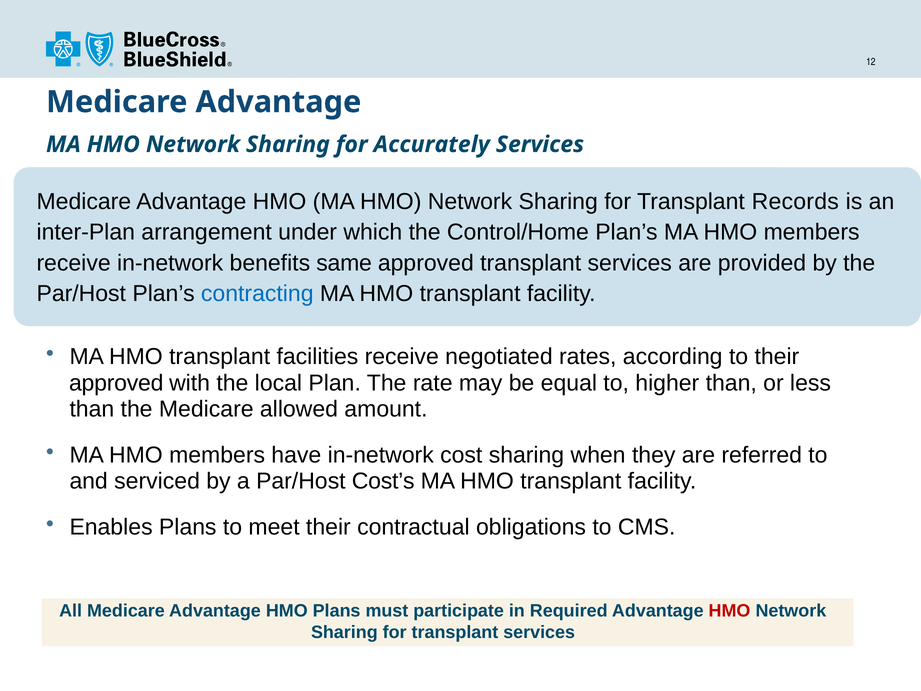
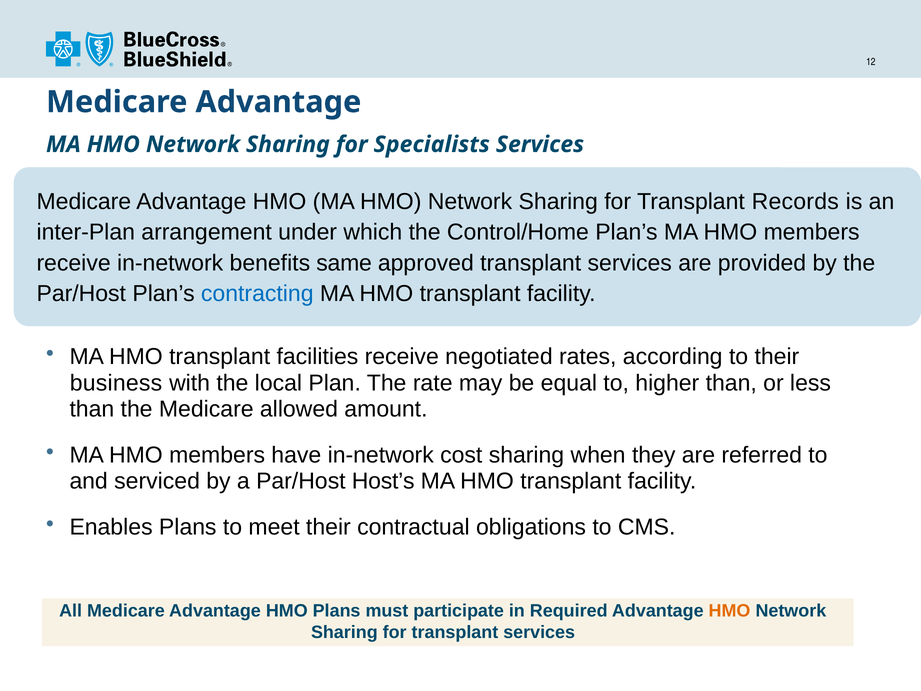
Accurately: Accurately -> Specialists (432, 144)
approved: approved -> business (116, 383)
Cost’s: Cost’s -> Host’s (383, 481)
HMO colour: red -> orange (729, 610)
